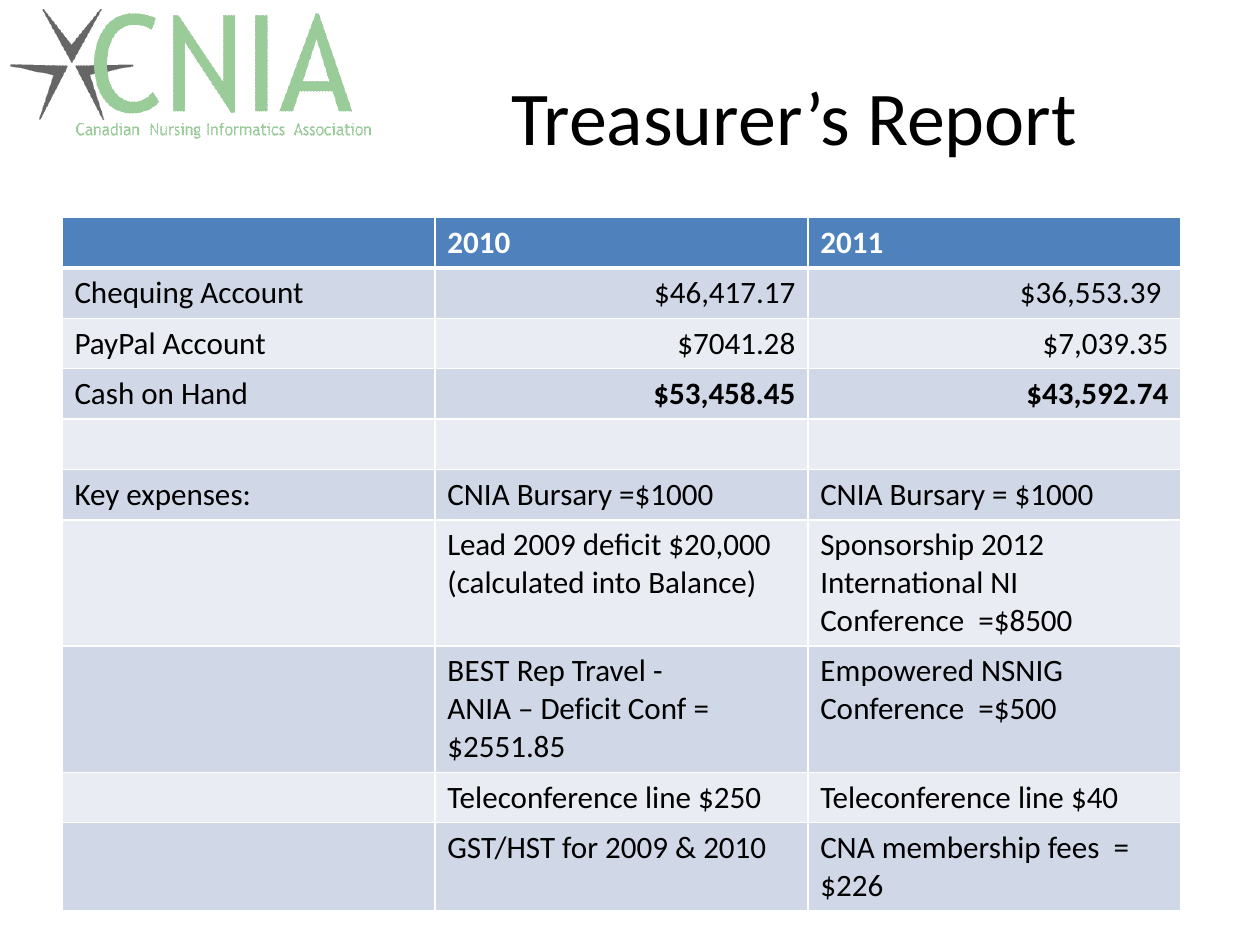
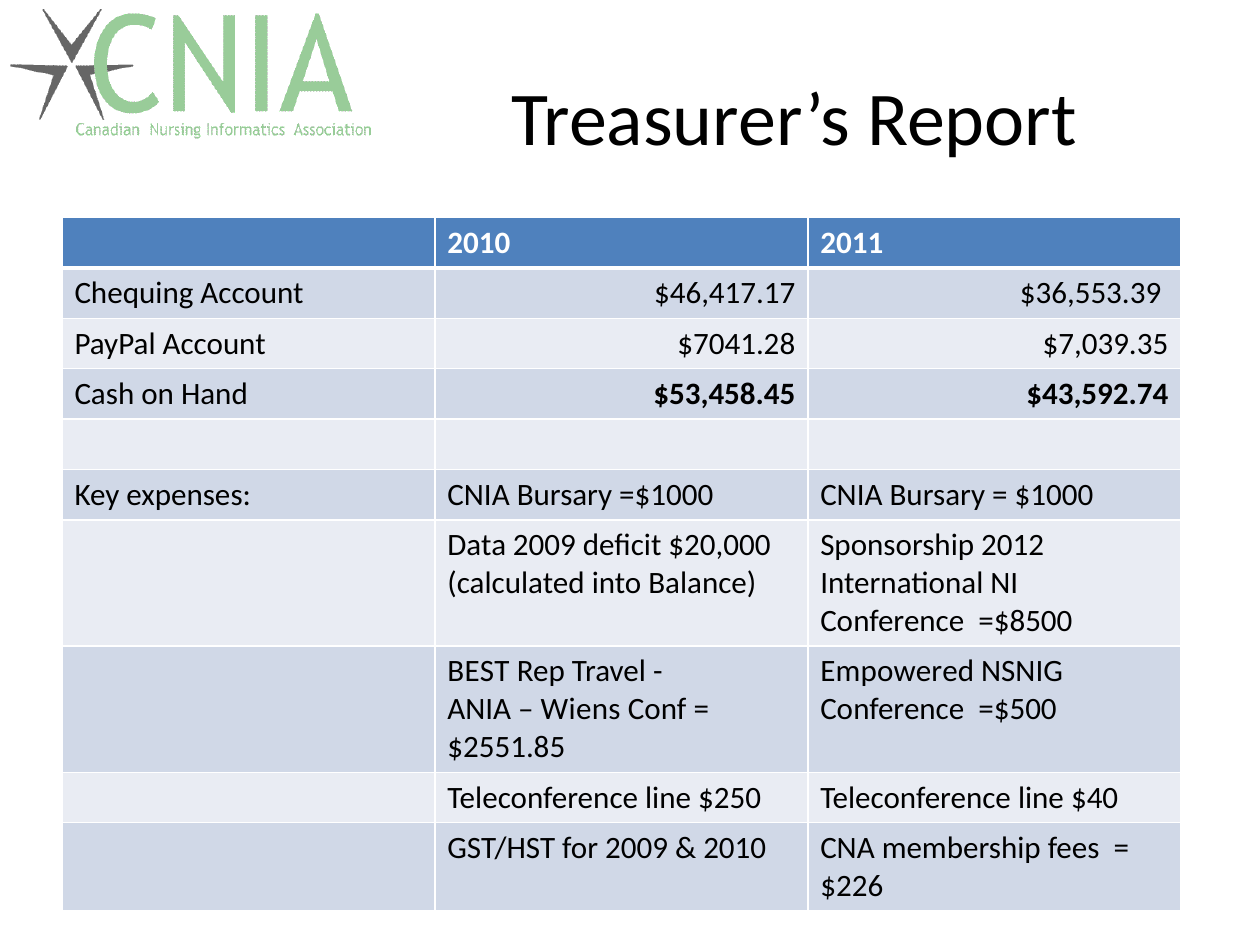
Lead: Lead -> Data (477, 546)
Deficit: Deficit -> Wiens (581, 710)
